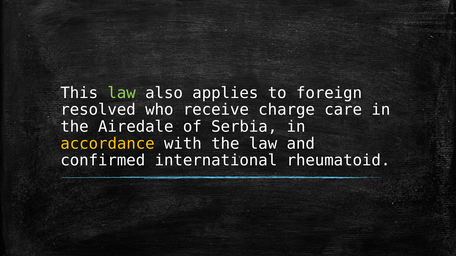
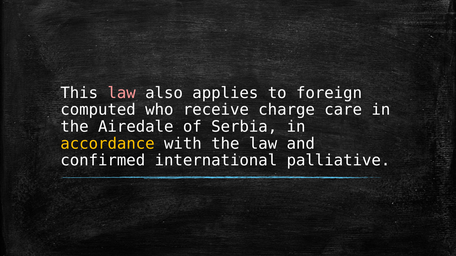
law colour: light green -> pink (122, 93)
resolved: resolved -> computed (98, 110)
rheumatoid: rheumatoid -> palliative (338, 161)
